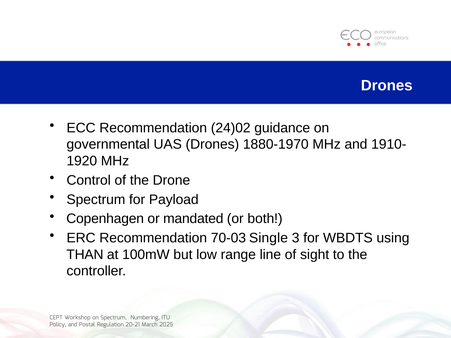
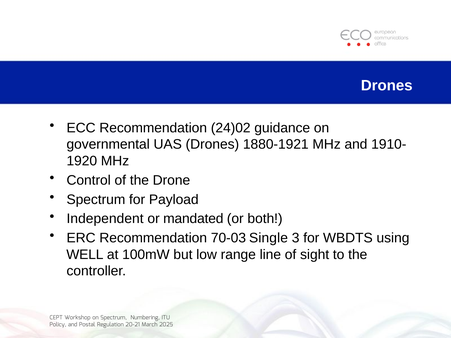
1880-1970: 1880-1970 -> 1880-1921 (276, 145)
Copenhagen: Copenhagen -> Independent (105, 219)
THAN: THAN -> WELL (85, 255)
